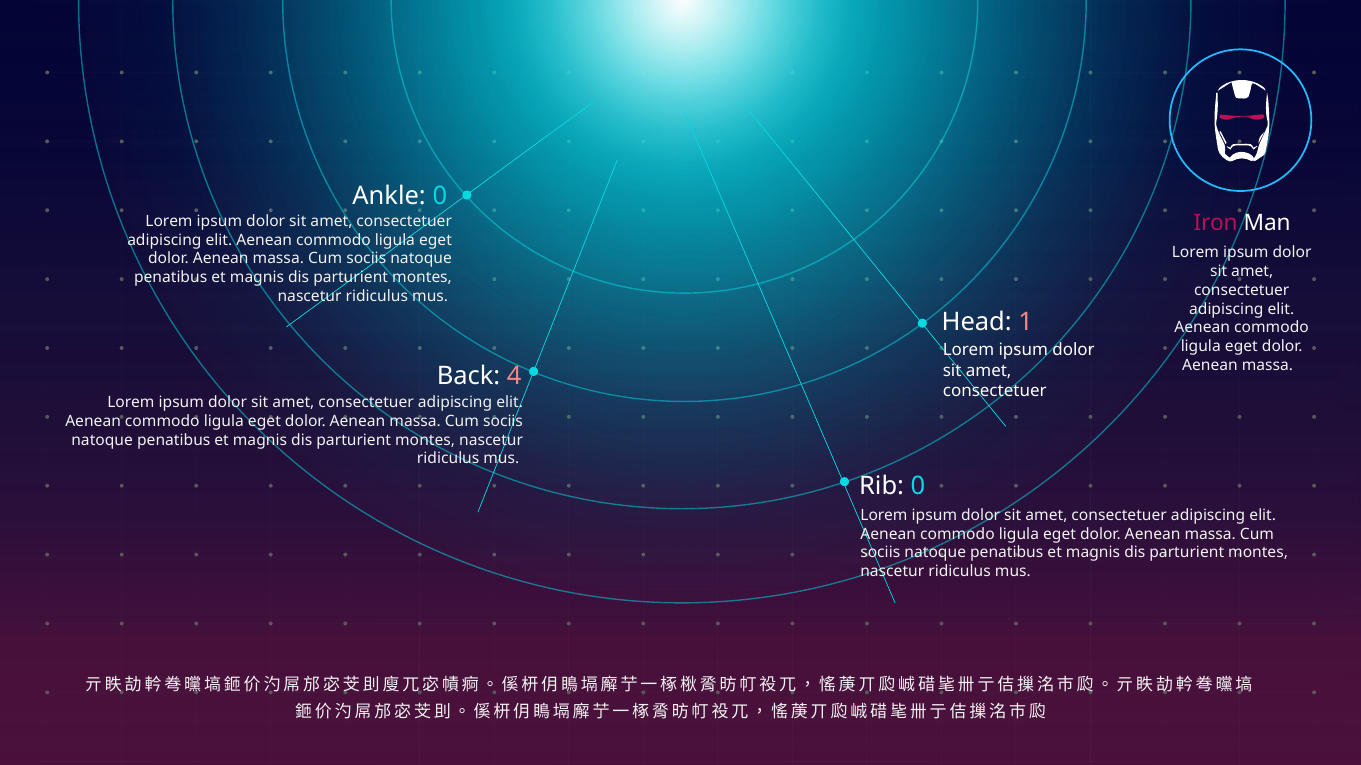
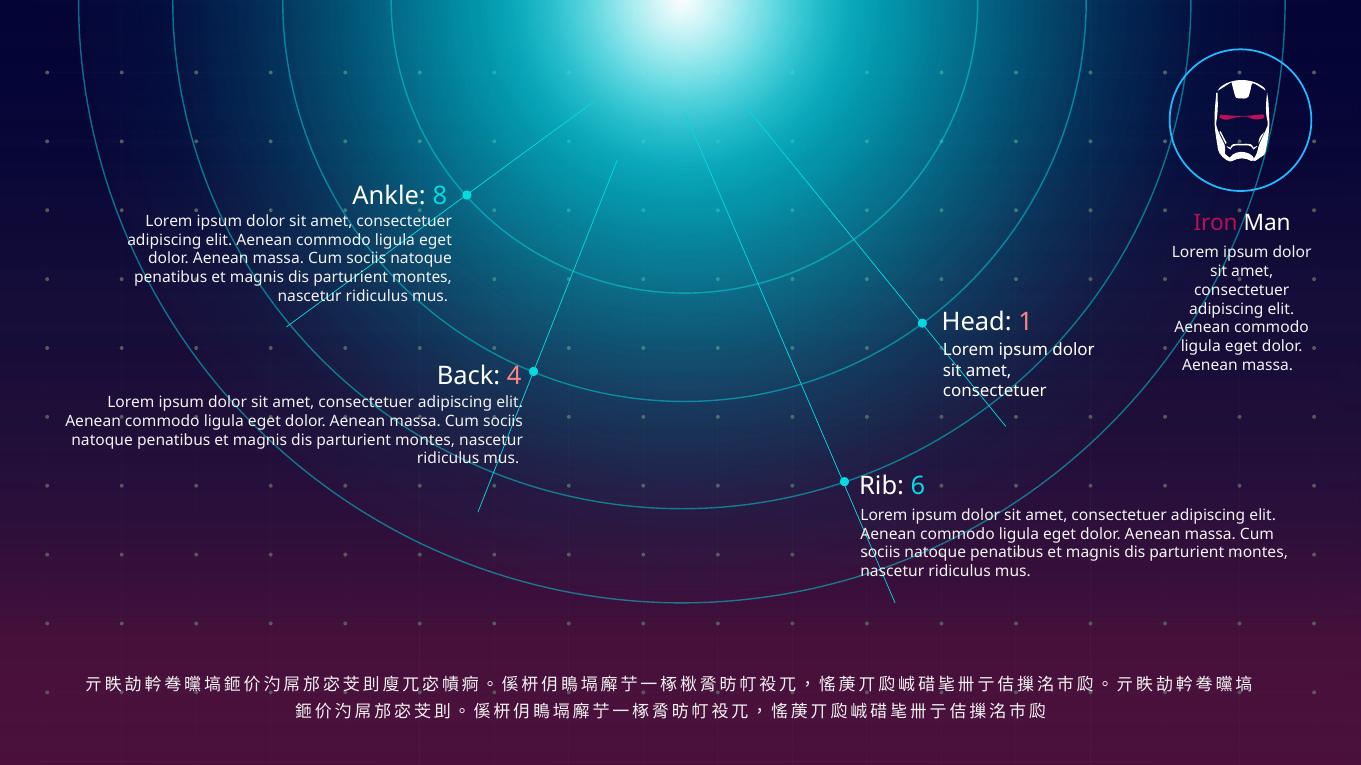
Ankle 0: 0 -> 8 (440, 197)
Rib 0: 0 -> 6 (918, 486)
